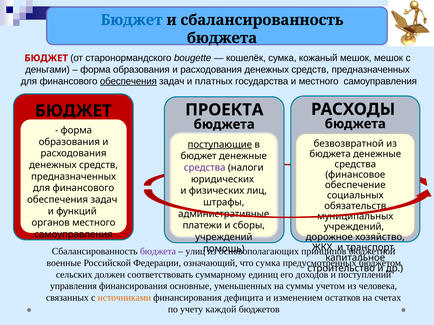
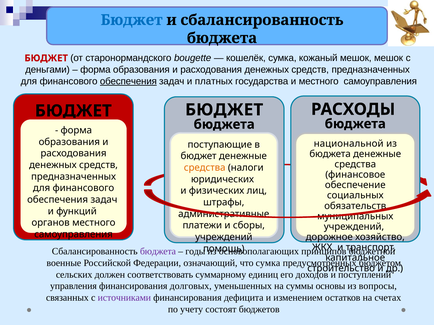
ПРОЕКТА: ПРОЕКТА -> БЮДЖЕТ (224, 110)
безвозвратной: безвозвратной -> национальной (349, 144)
поступающие underline: present -> none (220, 145)
средства colour: purple -> orange (205, 168)
улиц: улиц -> годы (195, 252)
основные: основные -> долговых (191, 287)
учетом: учетом -> основы (330, 287)
человека: человека -> вопросы (378, 287)
источниками colour: orange -> purple (124, 298)
каждой: каждой -> состоят (221, 310)
